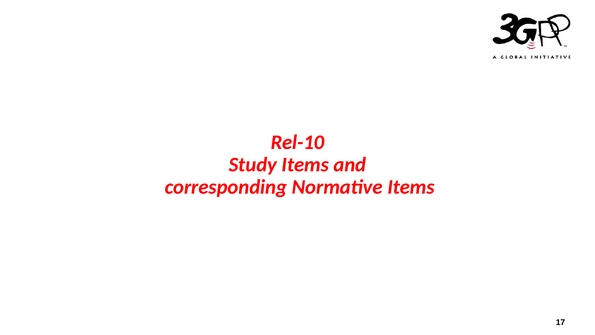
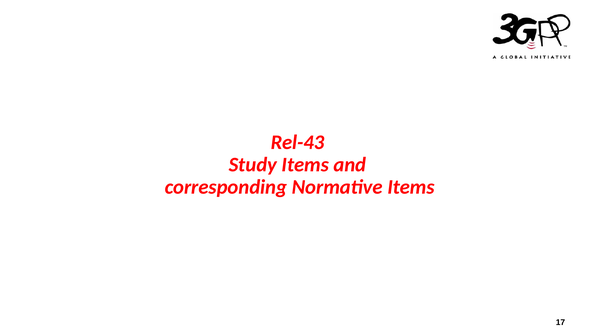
Rel-10: Rel-10 -> Rel-43 (298, 142)
